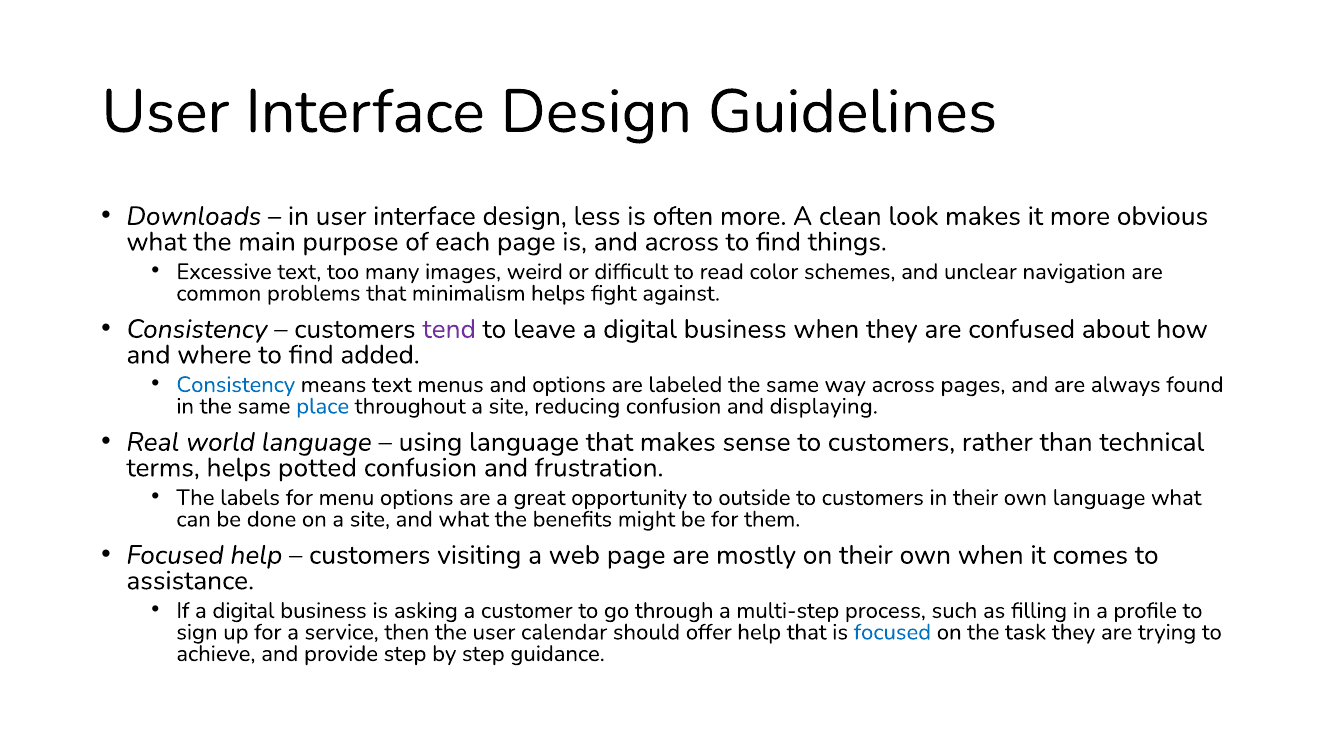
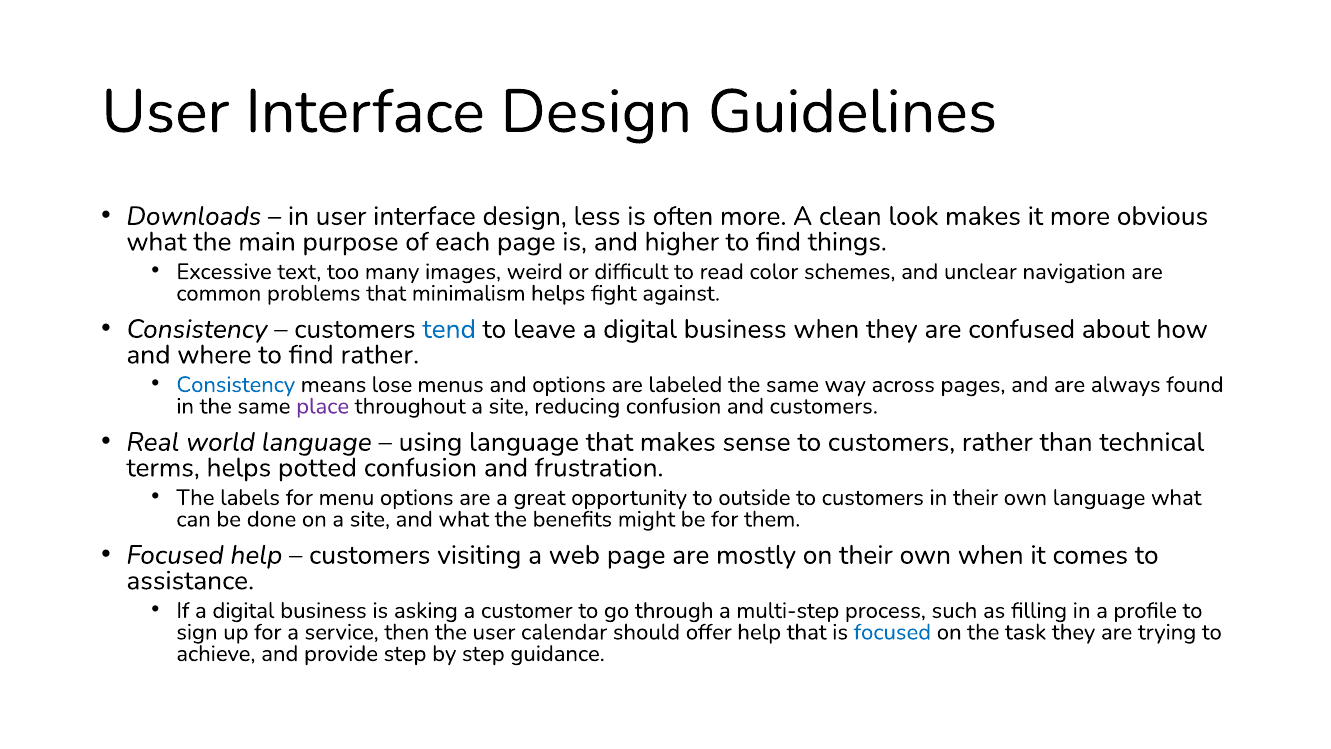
and across: across -> higher (682, 242)
tend colour: purple -> blue (449, 329)
find added: added -> rather (380, 355)
means text: text -> lose (392, 385)
place colour: blue -> purple (323, 406)
and displaying: displaying -> customers (824, 406)
